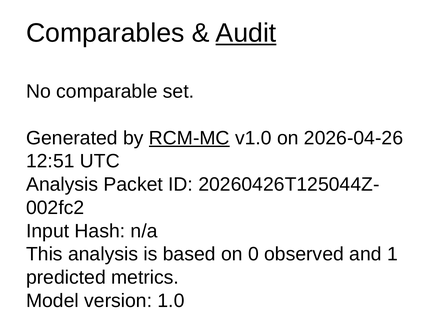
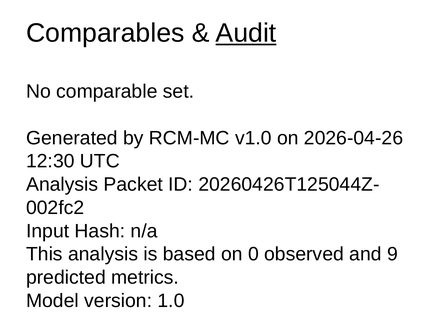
RCM-MC underline: present -> none (189, 138)
12:51: 12:51 -> 12:30 (50, 161)
1: 1 -> 9 (392, 254)
